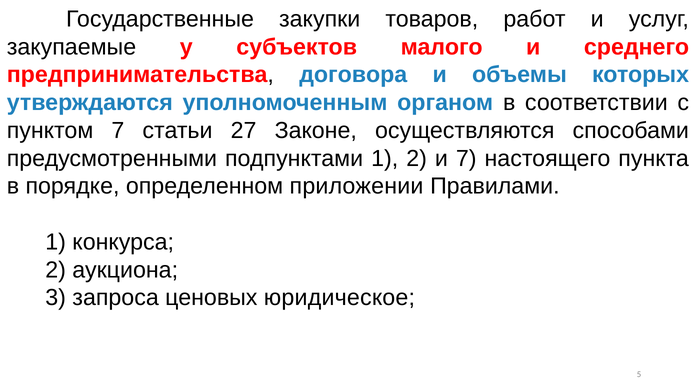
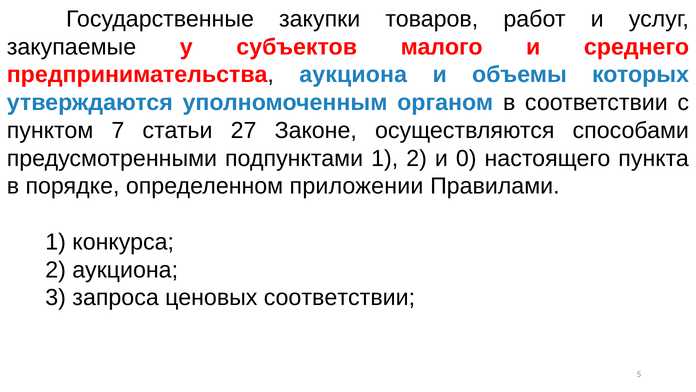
предпринимательства договора: договора -> аукциона (353, 75)
и 7: 7 -> 0 (466, 158)
ценовых юридическое: юридическое -> соответствии (340, 297)
